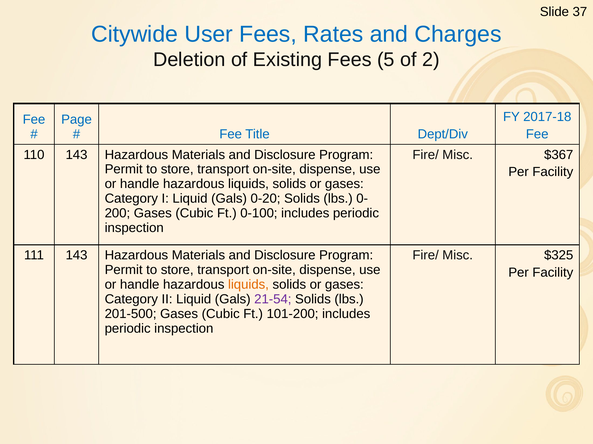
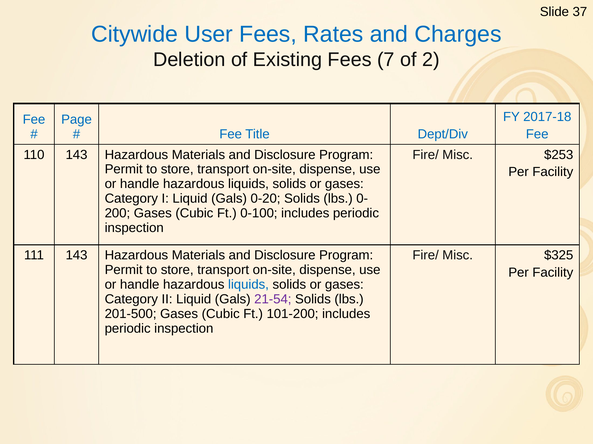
5: 5 -> 7 (386, 60)
$367: $367 -> $253 (559, 155)
liquids colour: orange -> blue (248, 285)
